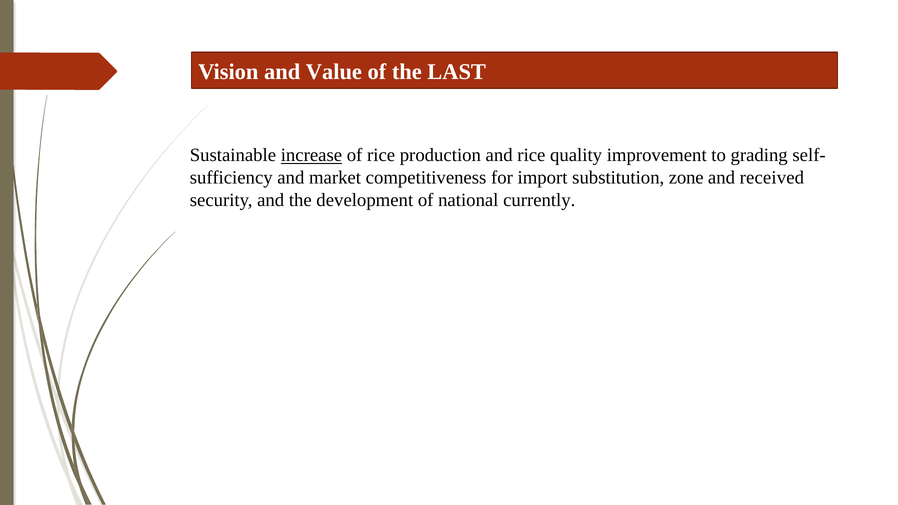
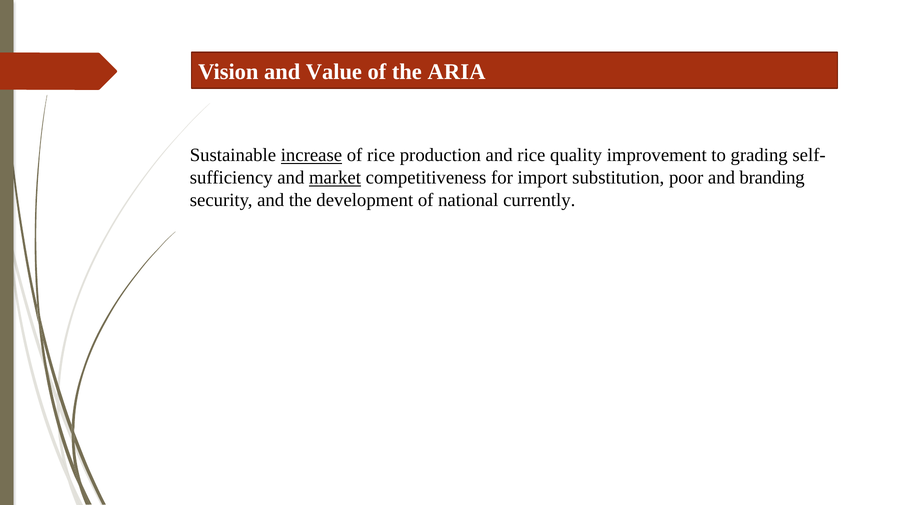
LAST: LAST -> ARIA (457, 72)
market underline: none -> present (335, 178)
zone: zone -> poor (686, 178)
received: received -> branding (772, 178)
